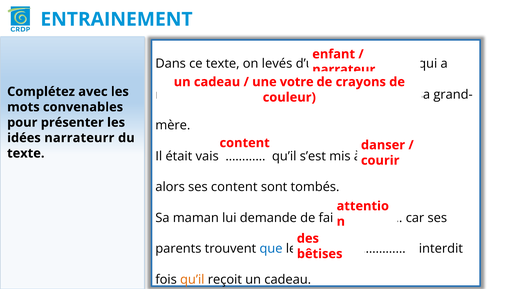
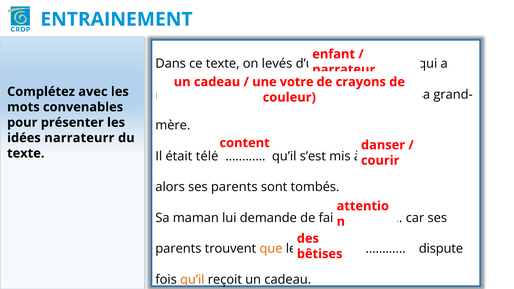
vais: vais -> télé (207, 156)
alors ses content: content -> parents (234, 187)
que colour: blue -> orange (271, 249)
interdit: interdit -> dispute (441, 249)
